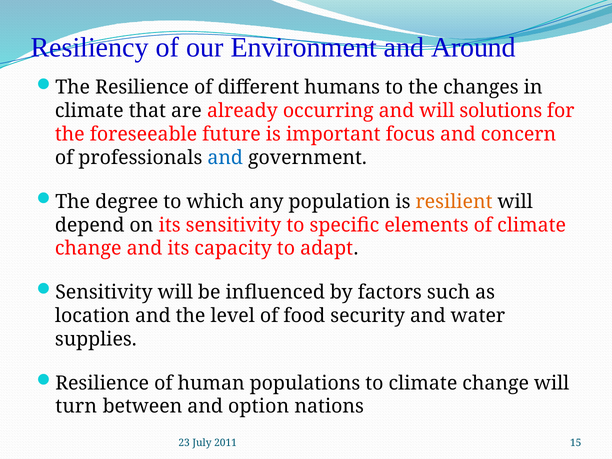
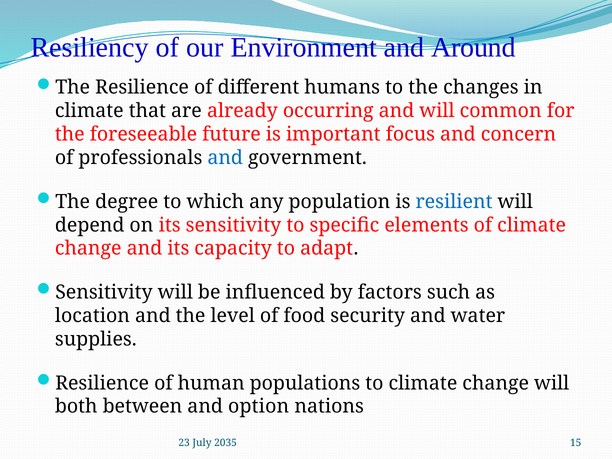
solutions: solutions -> common (501, 111)
resilient colour: orange -> blue (454, 202)
turn: turn -> both (76, 407)
2011: 2011 -> 2035 (226, 443)
